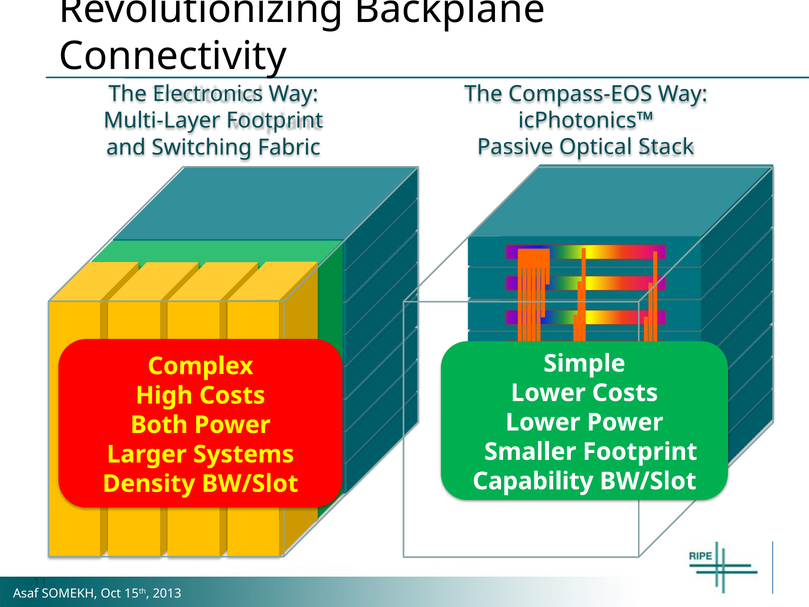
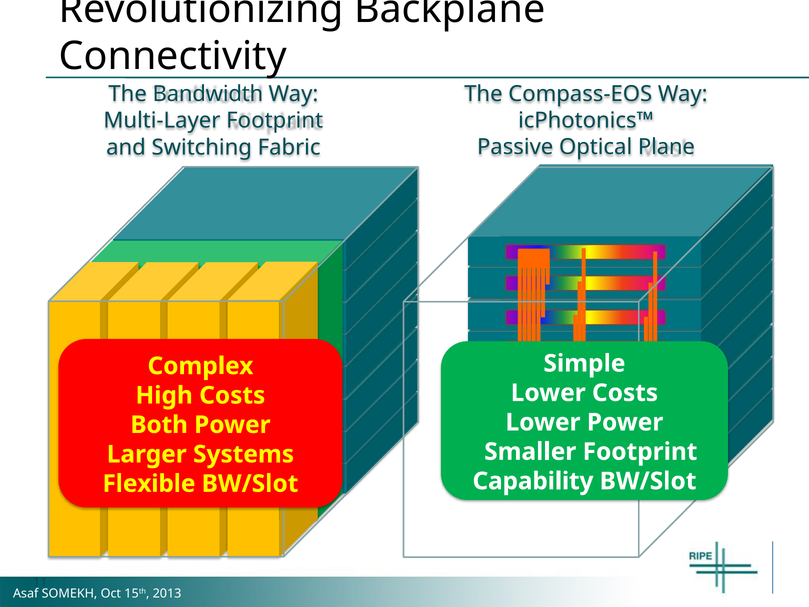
Electronics: Electronics -> Bandwidth (208, 94)
Stack: Stack -> Plane (666, 147)
Density: Density -> Flexible (149, 484)
